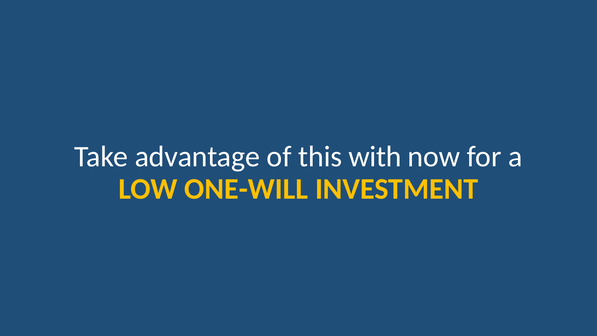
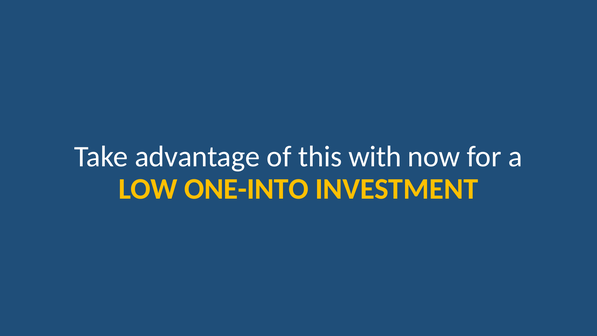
ONE-WILL: ONE-WILL -> ONE-INTO (246, 189)
